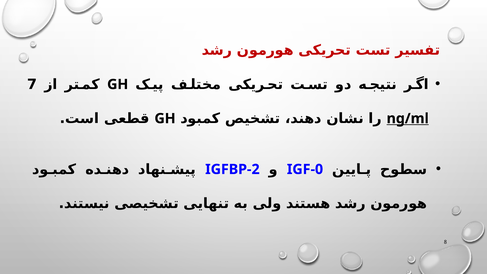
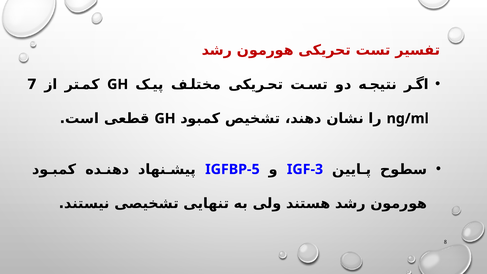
ng/ml underline: present -> none (408, 118)
IGFBP-2: IGFBP-2 -> IGFBP-5 (232, 169)
IGF-0: IGF-0 -> IGF-3 (305, 169)
